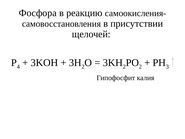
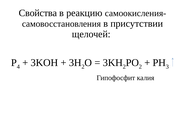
Фосфора: Фосфора -> Свойства (38, 13)
